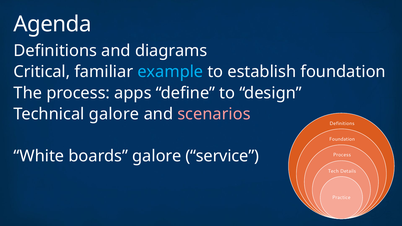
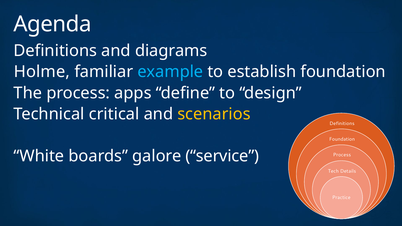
Critical: Critical -> Holme (42, 72)
Technical galore: galore -> critical (114, 114)
scenarios colour: pink -> yellow (214, 114)
